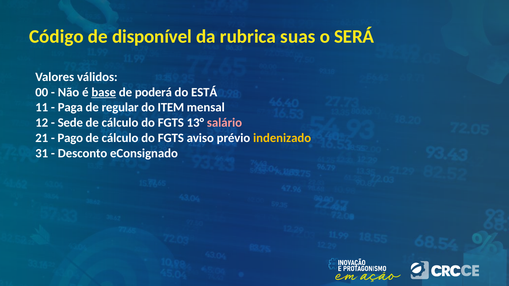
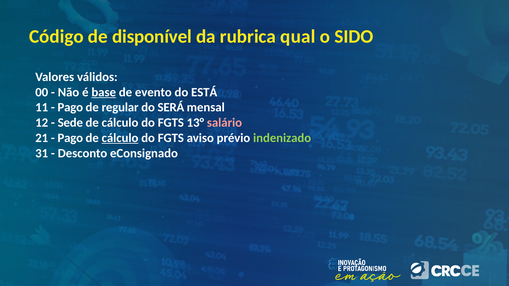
suas: suas -> qual (298, 37)
SERÁ: SERÁ -> SIDO (354, 37)
poderá: poderá -> evento (153, 92)
Paga: Paga -> Pago (70, 108)
ITEM: ITEM -> SERÁ (171, 108)
cálculo underline: none -> present (120, 138)
indenizado colour: yellow -> light green (282, 138)
